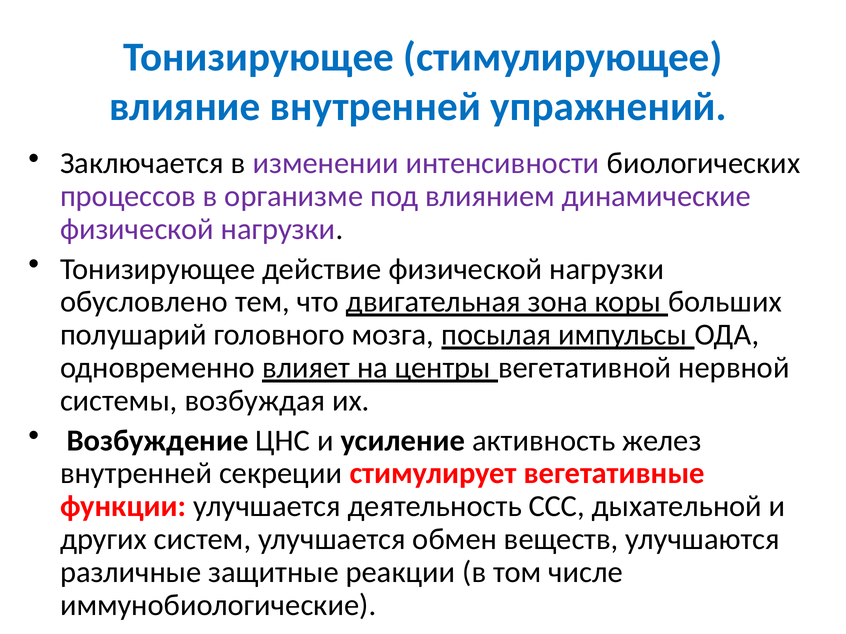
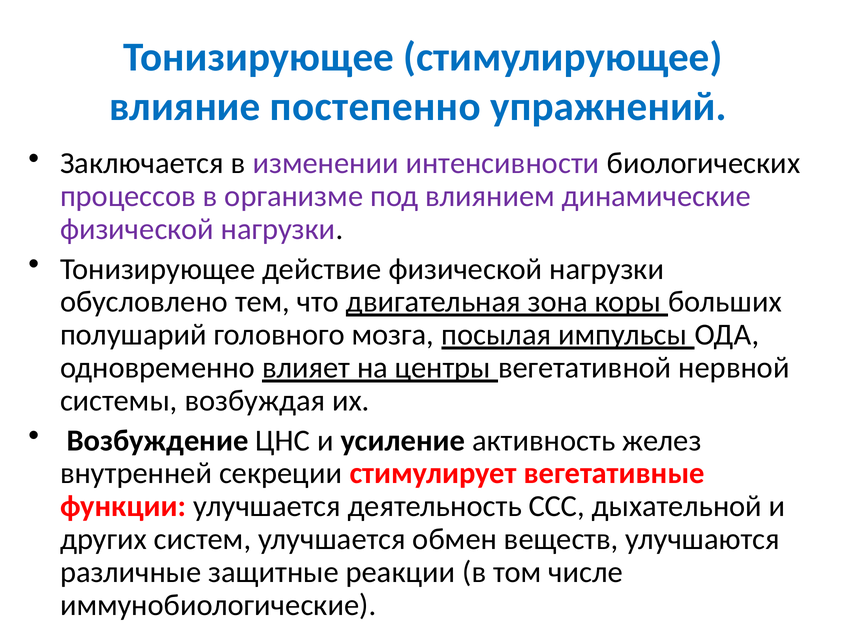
влияние внутренней: внутренней -> постепенно (375, 107)
